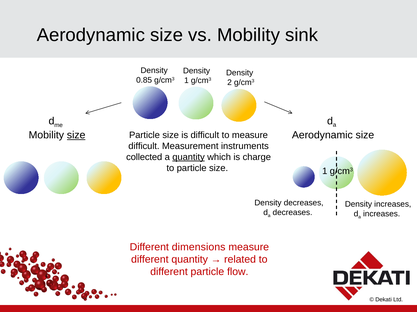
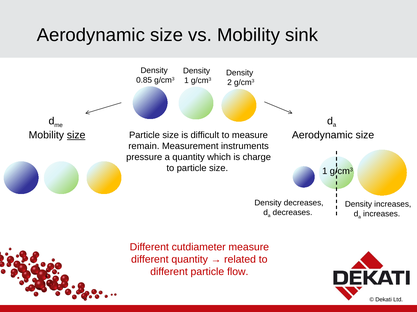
difficult: difficult -> remain (144, 146)
collected: collected -> pressure (144, 158)
quantity underline: present -> none (189, 158)
dimensions: dimensions -> cutdiameter (199, 247)
